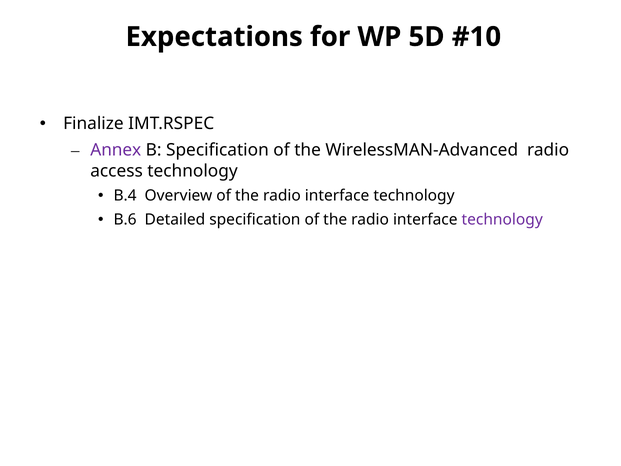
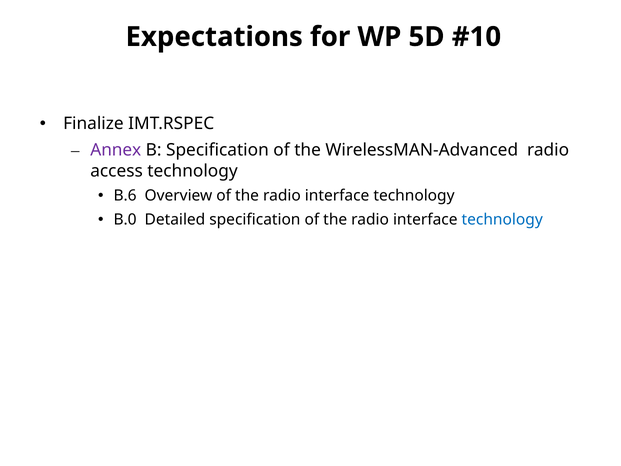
B.4: B.4 -> B.6 (125, 195)
B.6: B.6 -> B.0 (125, 219)
technology colour: purple -> blue (502, 219)
